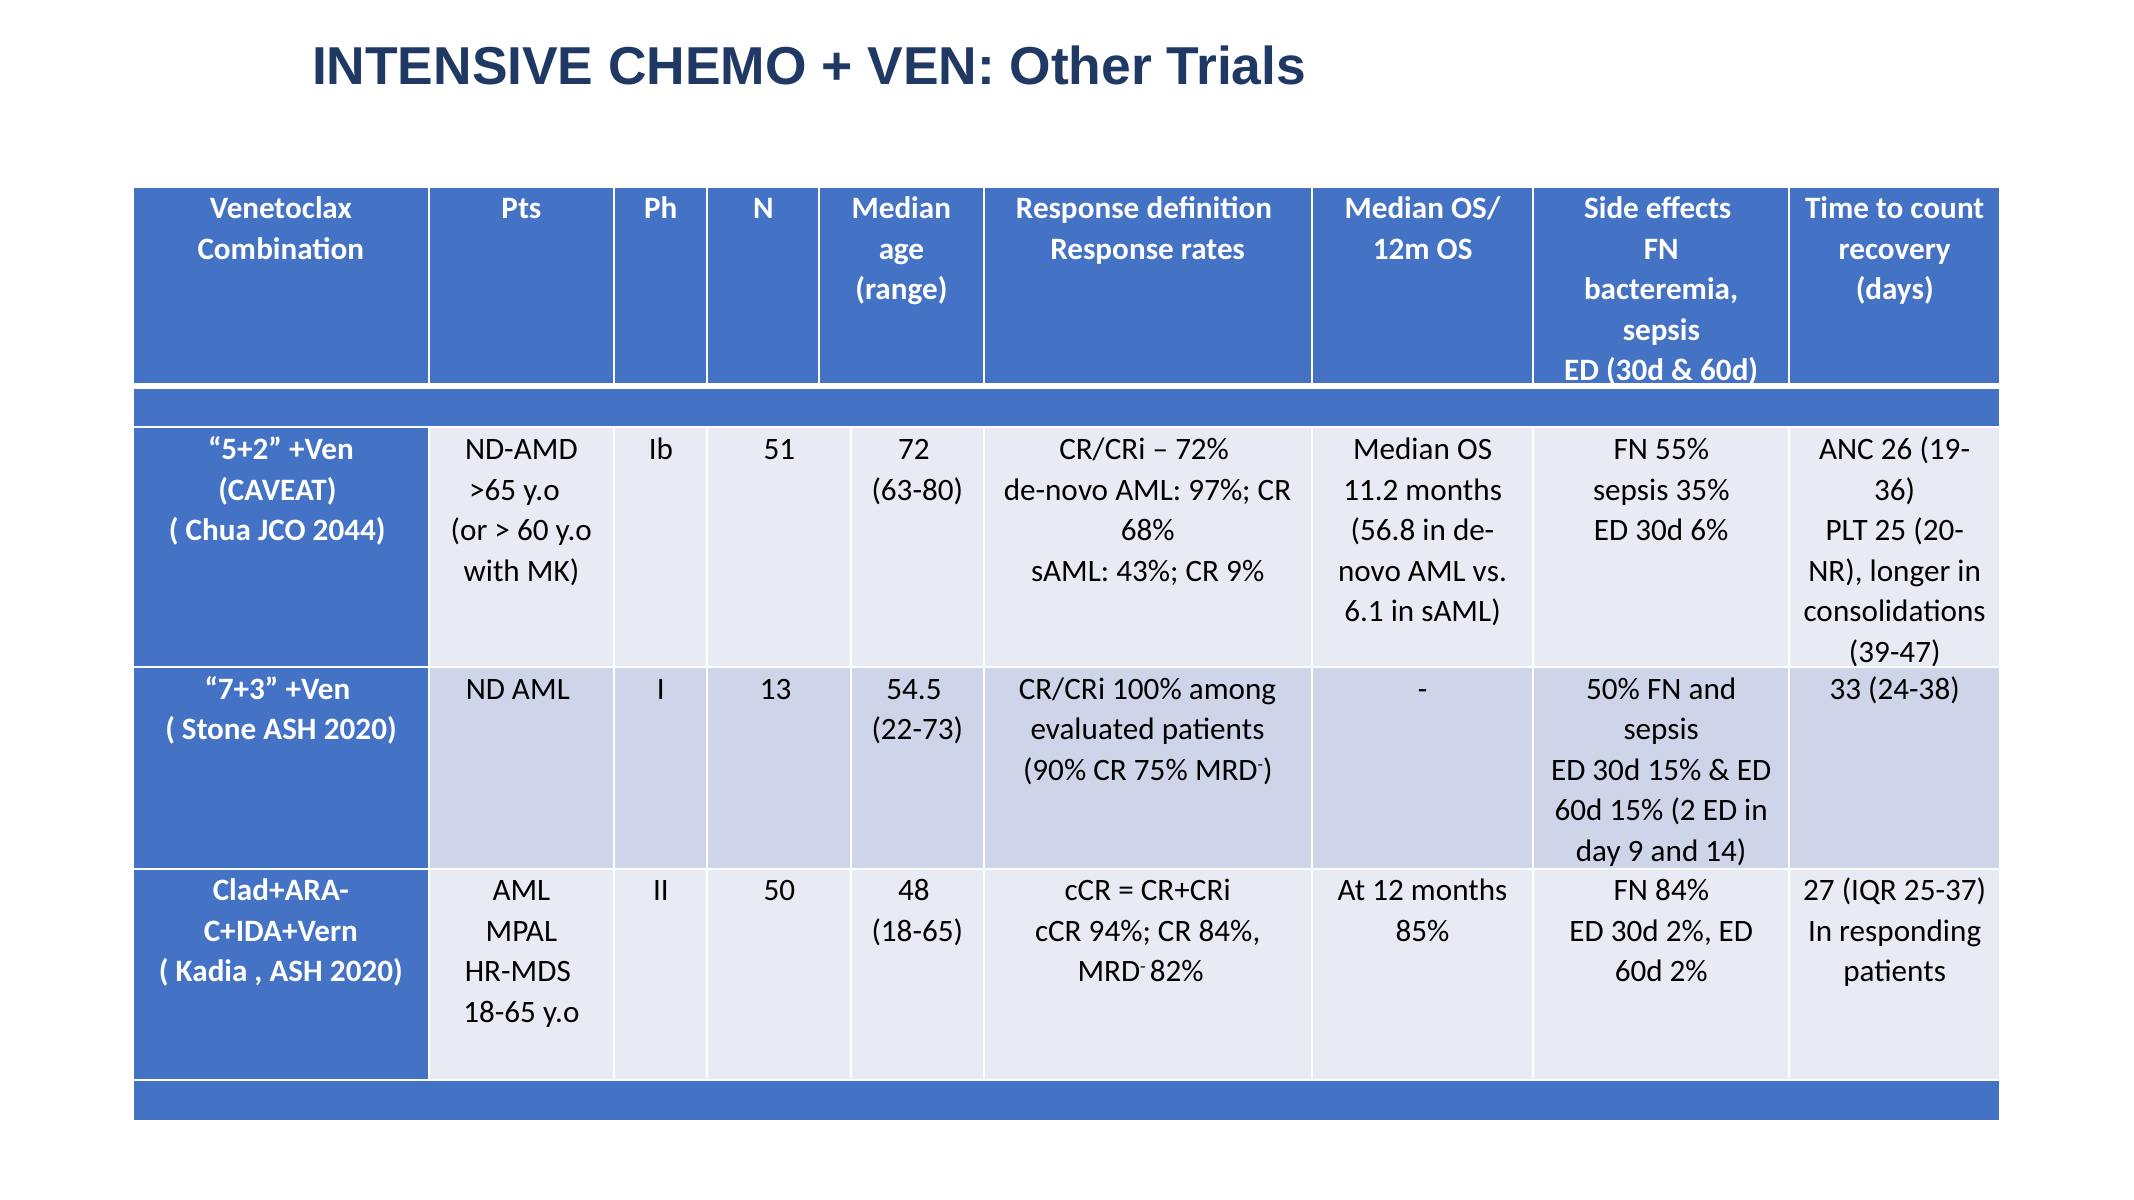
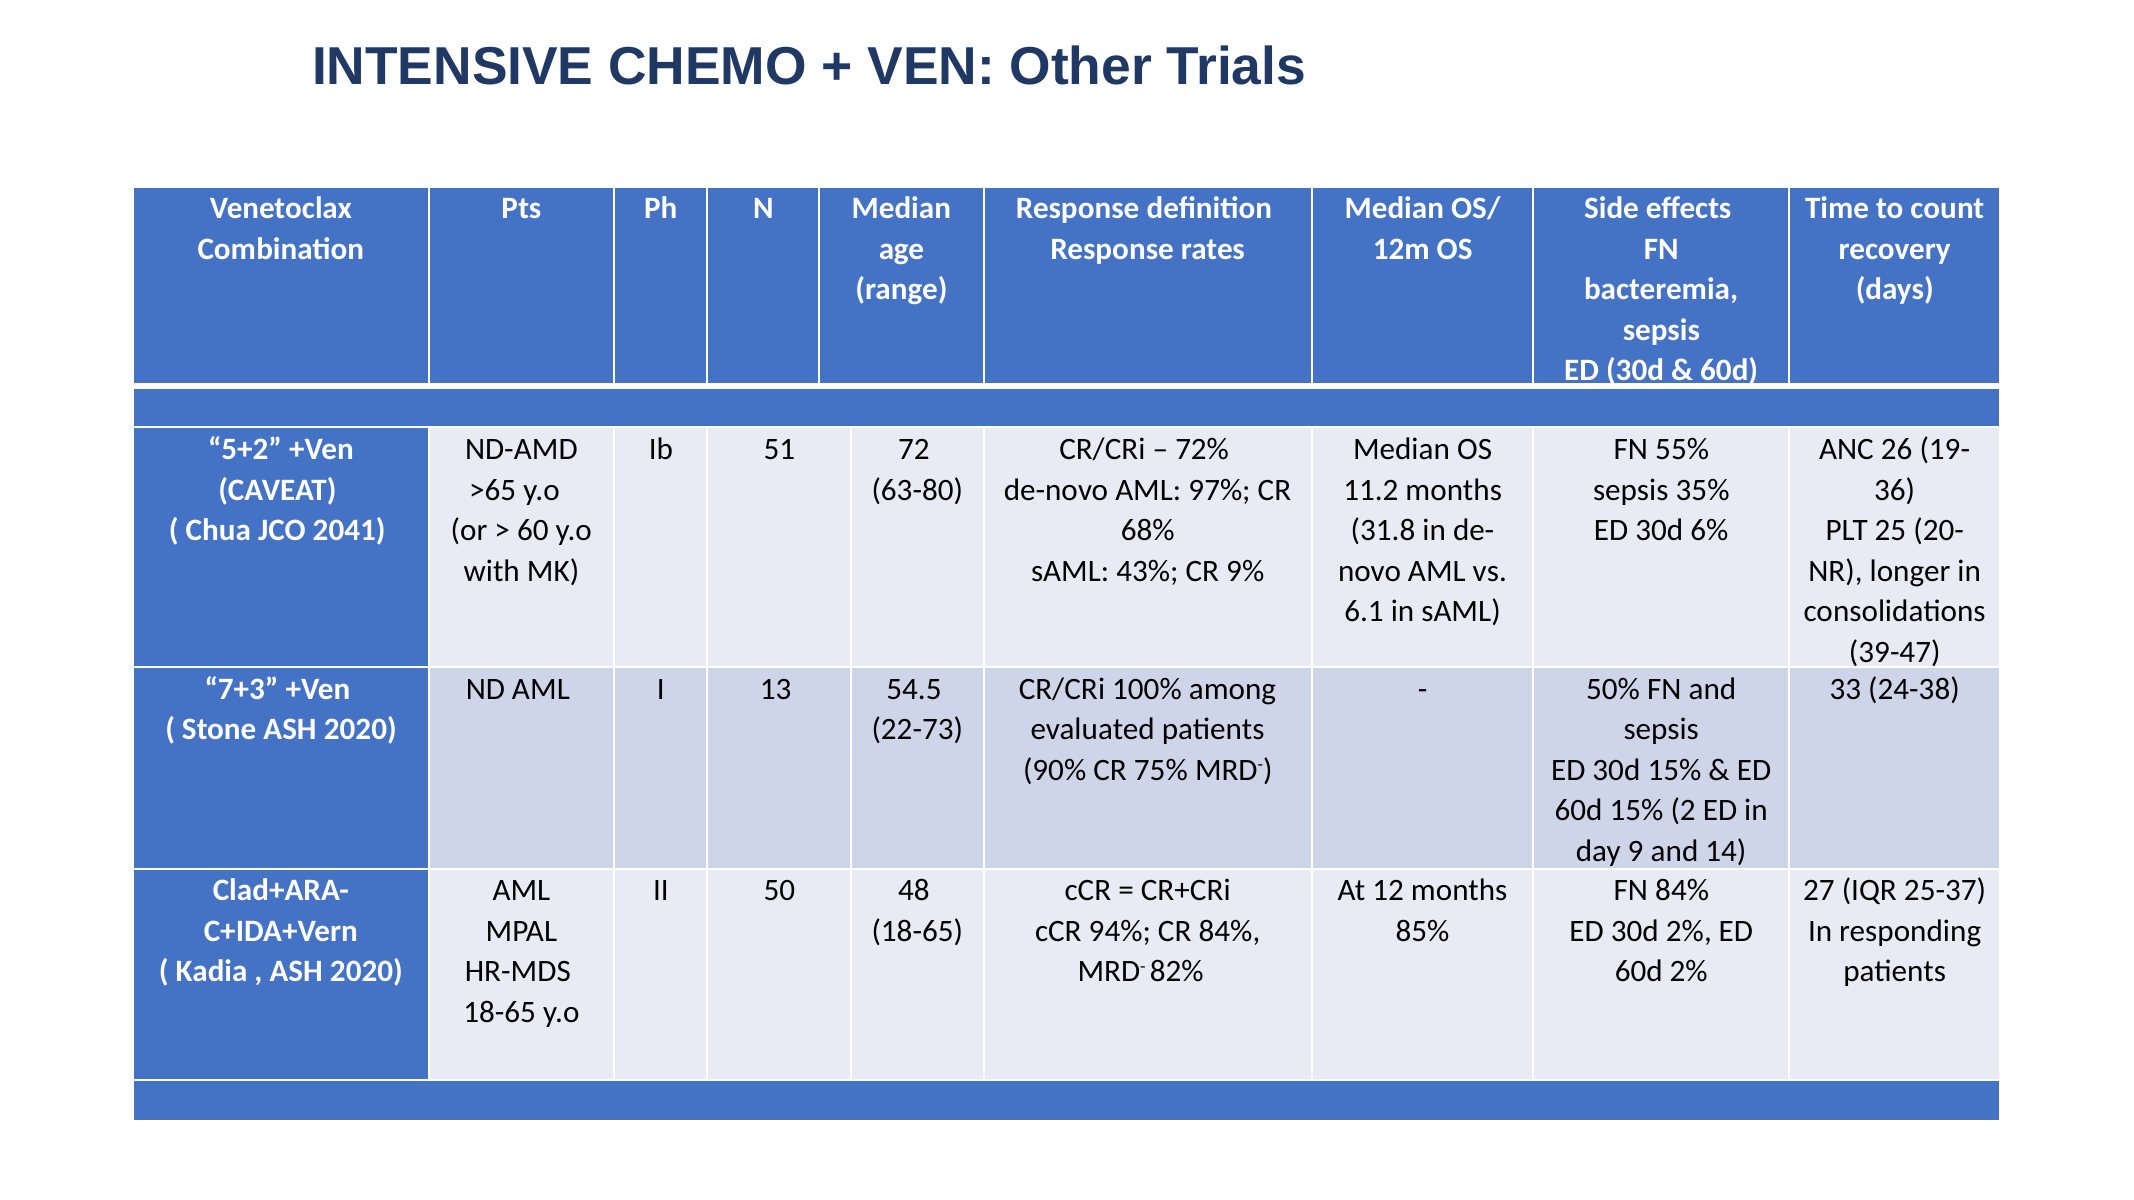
2044: 2044 -> 2041 (349, 531)
56.8: 56.8 -> 31.8 (1383, 531)
